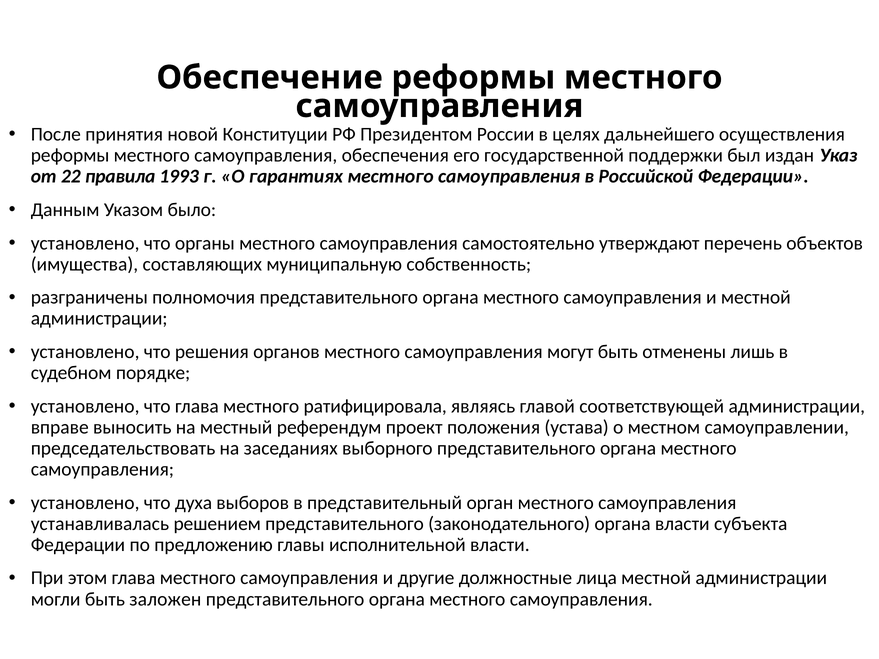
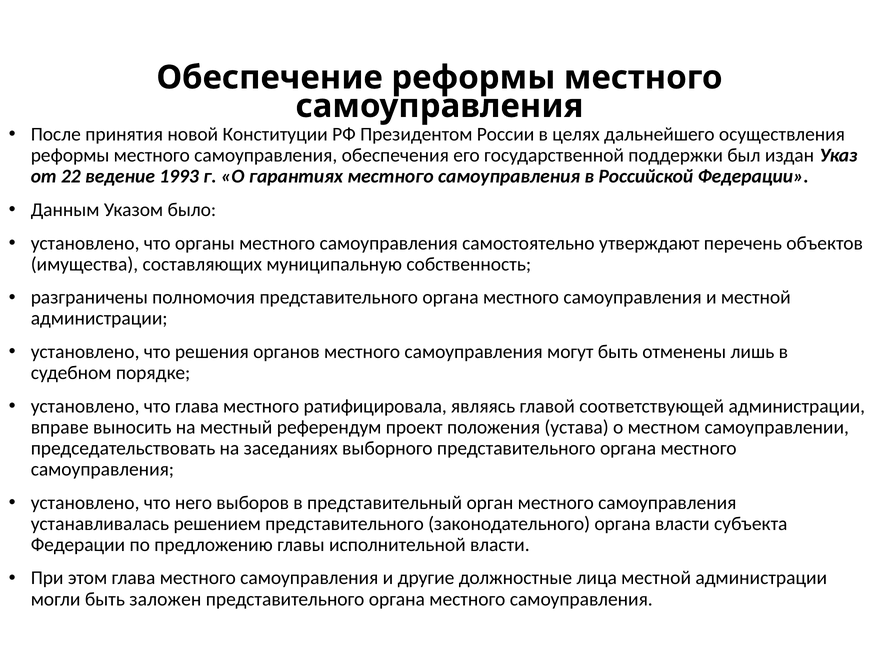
правила: правила -> ведение (120, 177)
духа: духа -> него (194, 503)
